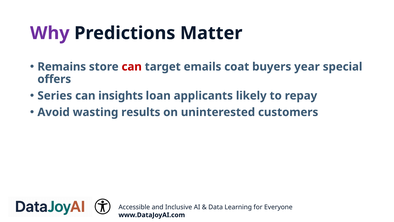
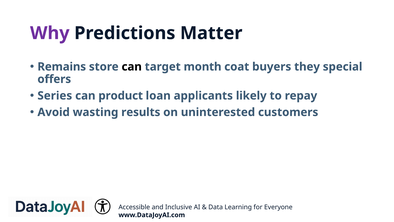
can colour: red -> black (132, 67)
emails: emails -> month (203, 67)
year: year -> they (307, 67)
insights: insights -> product (121, 96)
